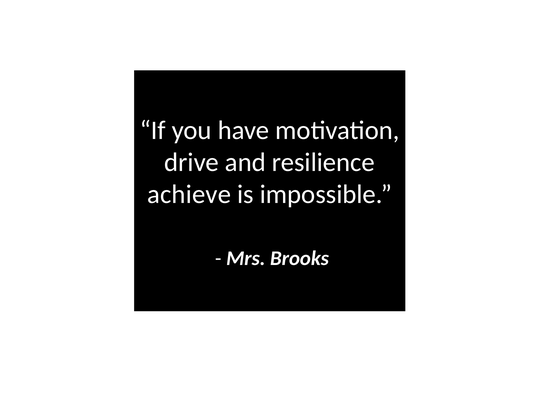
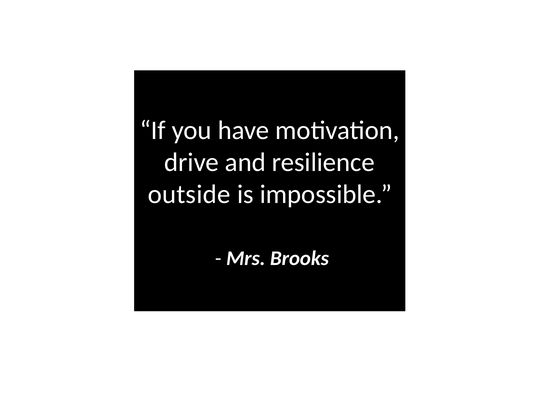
achieve: achieve -> outside (189, 195)
